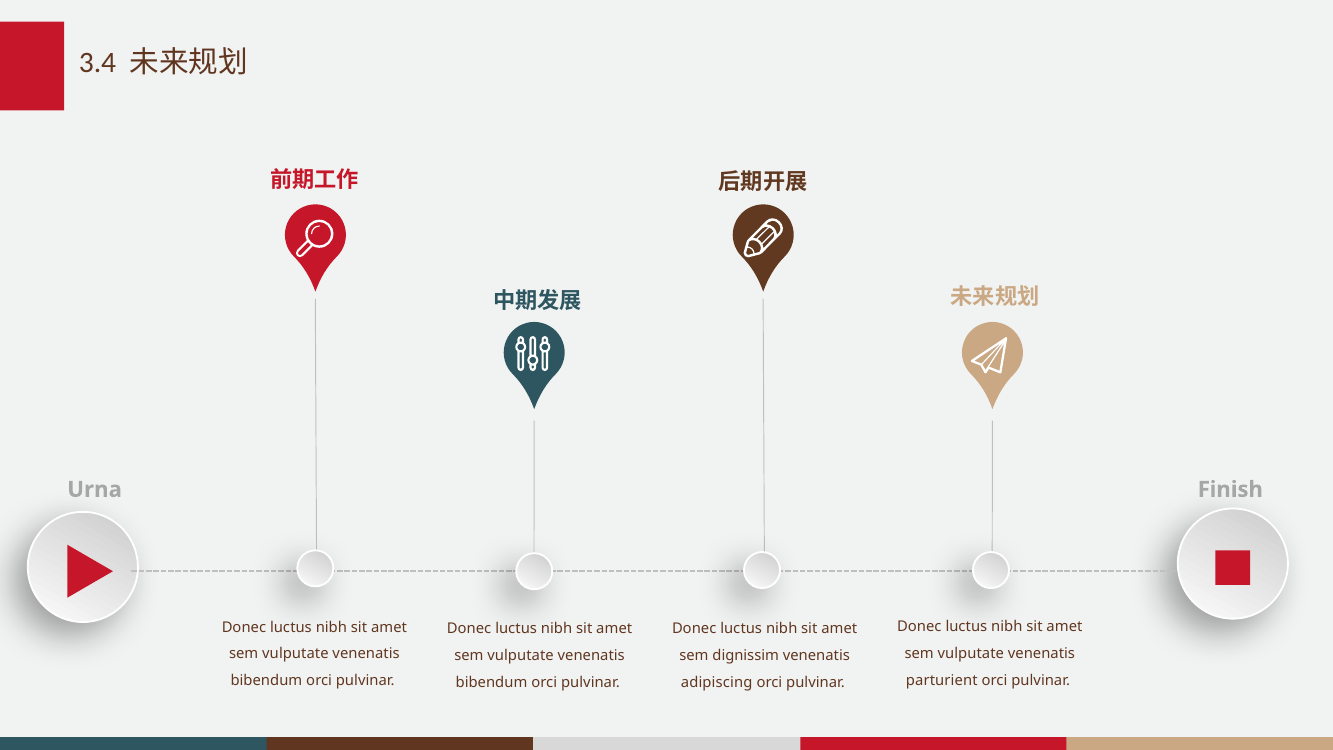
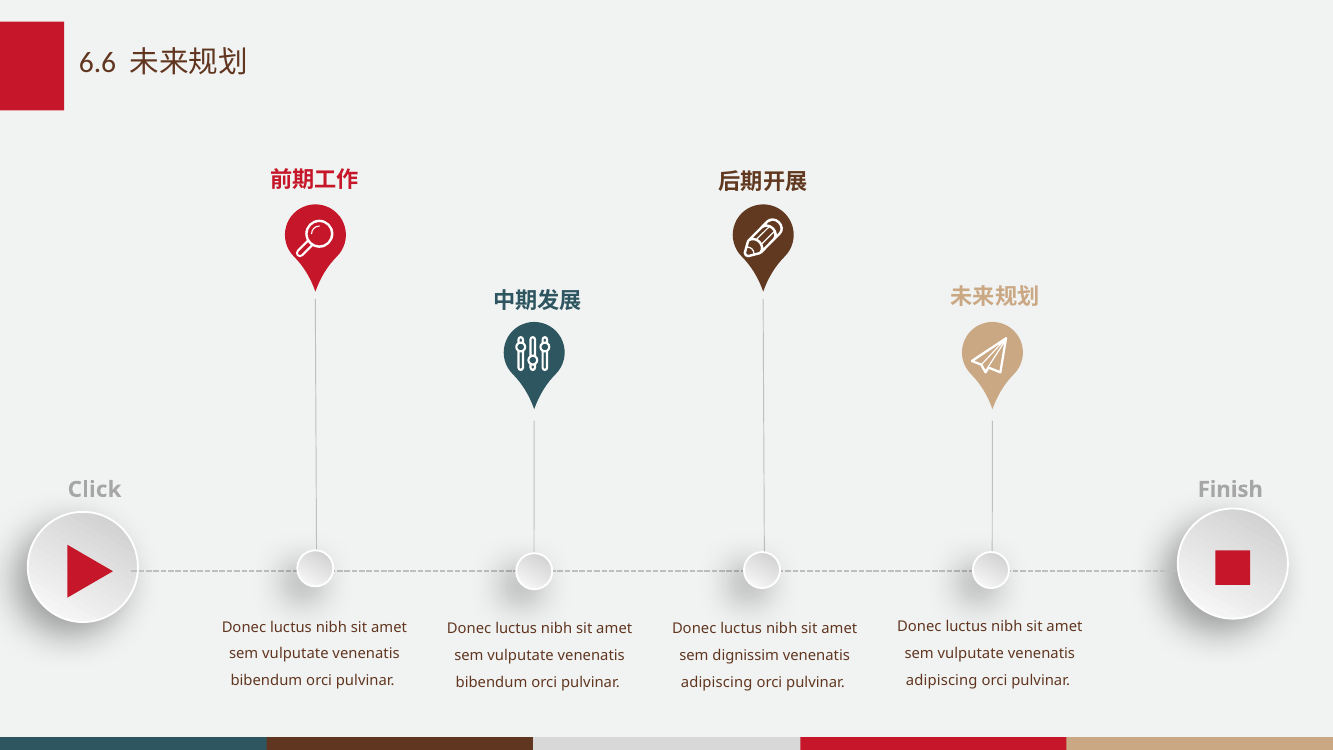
3.4: 3.4 -> 6.6 (97, 62)
Urna: Urna -> Click (94, 489)
parturient: parturient -> adipiscing (942, 680)
